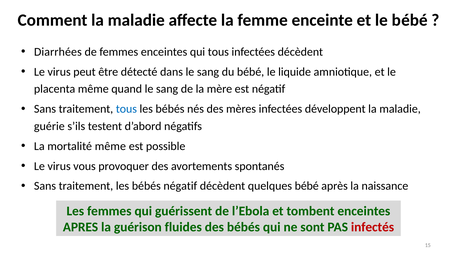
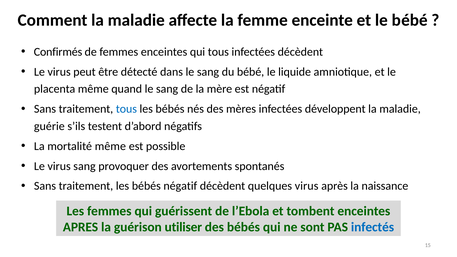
Diarrhées: Diarrhées -> Confirmés (58, 52)
virus vous: vous -> sang (84, 166)
quelques bébé: bébé -> virus (307, 186)
fluides: fluides -> utiliser (183, 227)
infectés colour: red -> blue (373, 227)
